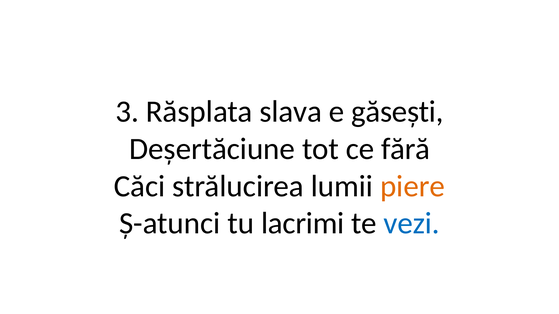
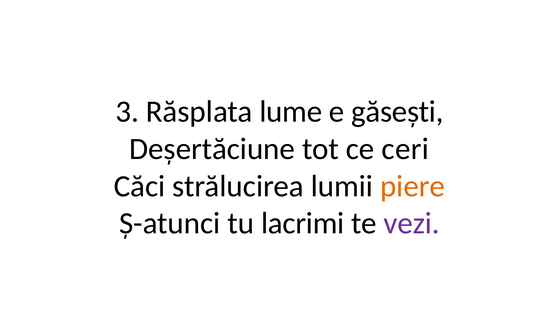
slava: slava -> lume (291, 112)
fără: fără -> ceri (405, 149)
vezi colour: blue -> purple (412, 224)
